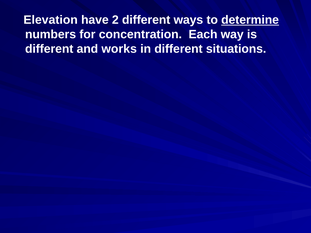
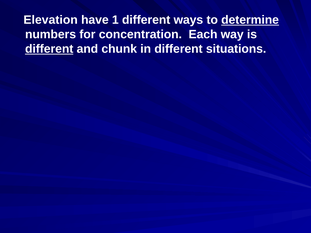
2: 2 -> 1 (115, 20)
different underline: none -> present (49, 49)
works: works -> chunk (119, 49)
